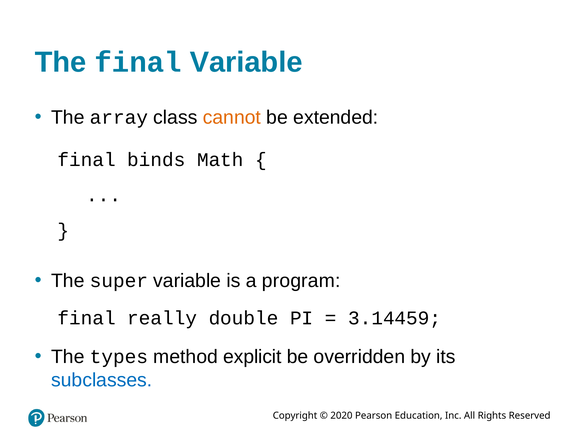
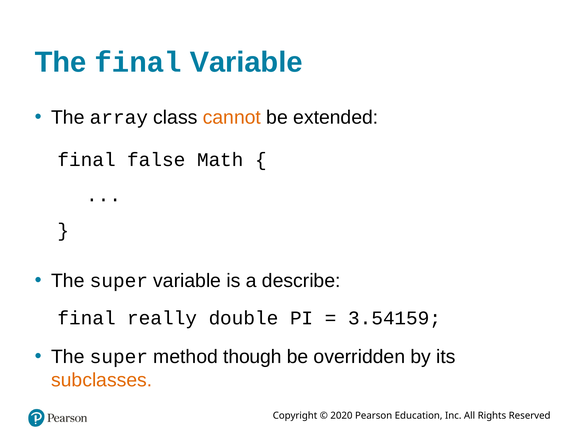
binds: binds -> false (156, 160)
program: program -> describe (301, 281)
3.14459: 3.14459 -> 3.54159 (395, 318)
types: types -> super (119, 357)
explicit: explicit -> though (252, 357)
subclasses colour: blue -> orange (102, 380)
